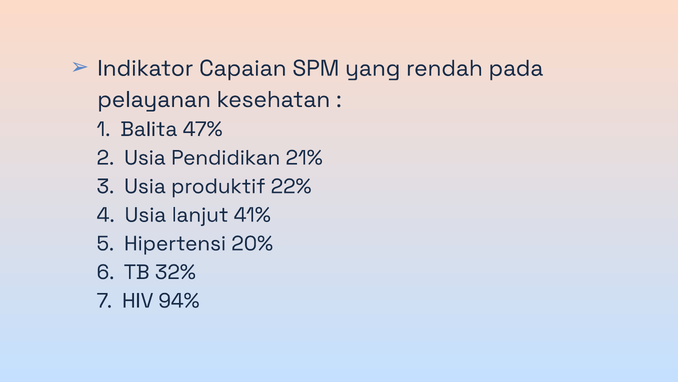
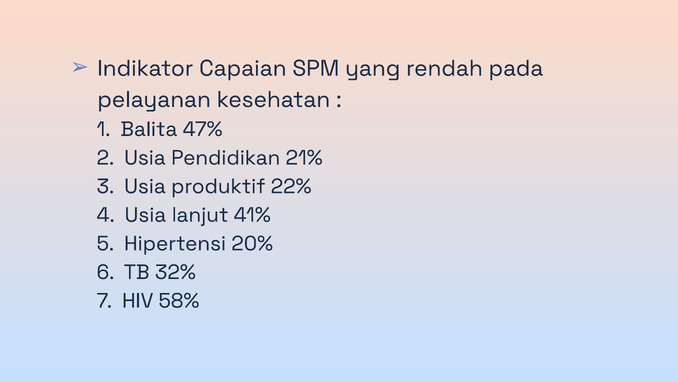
94%: 94% -> 58% (179, 300)
